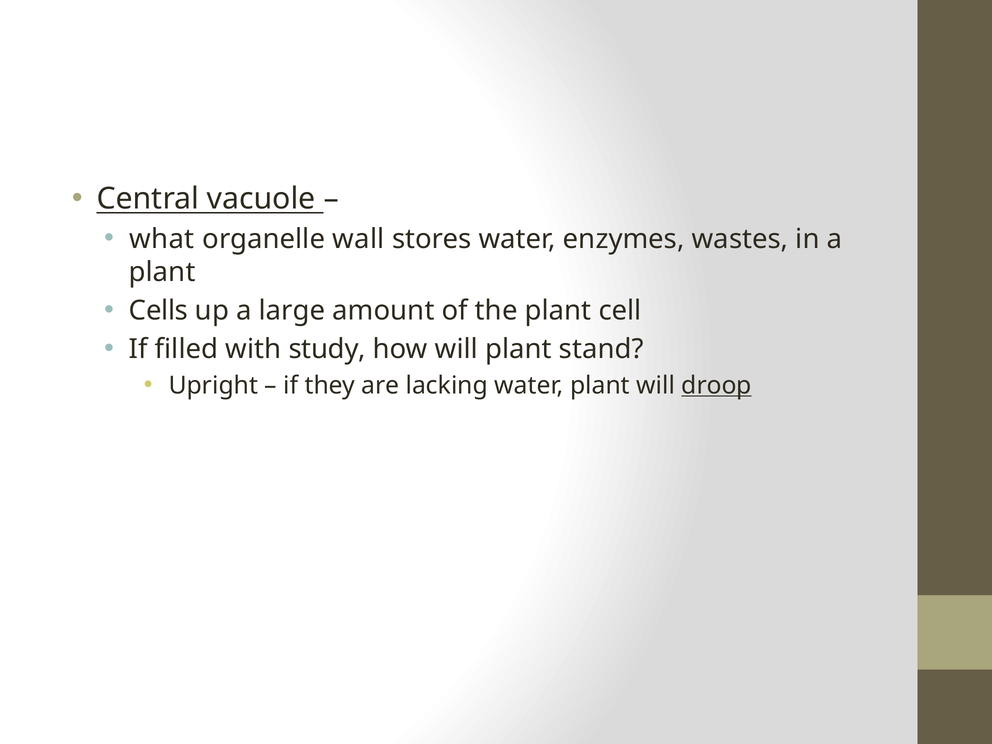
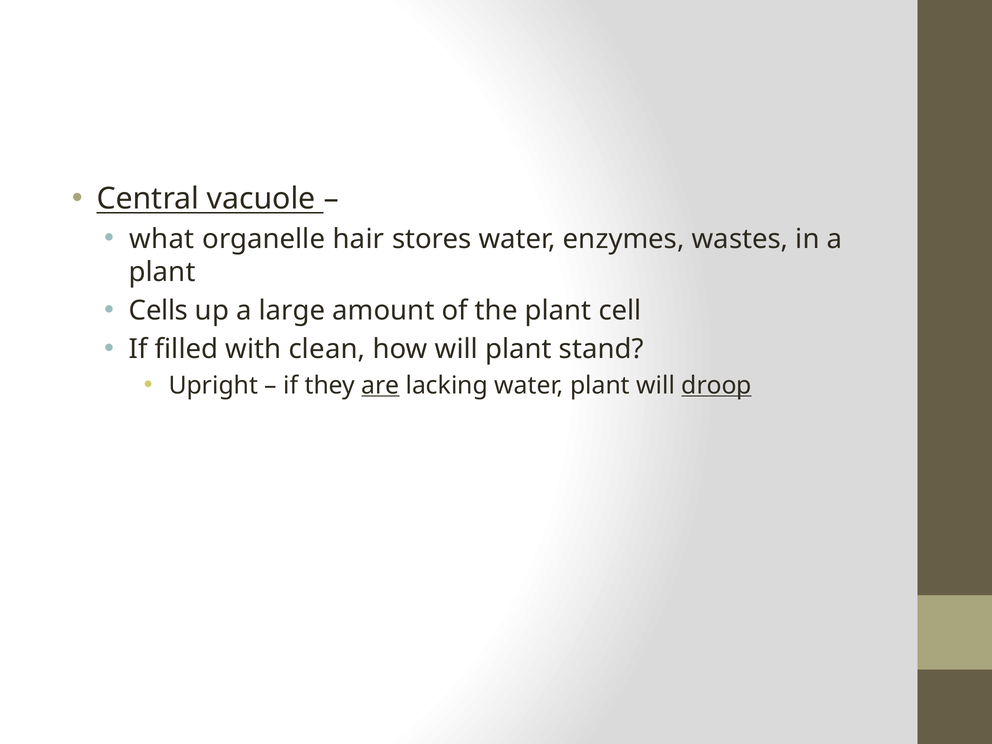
wall: wall -> hair (358, 239)
study: study -> clean (327, 349)
are underline: none -> present (380, 385)
